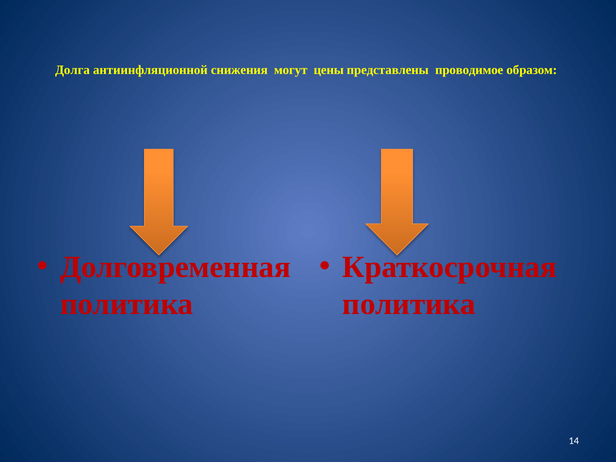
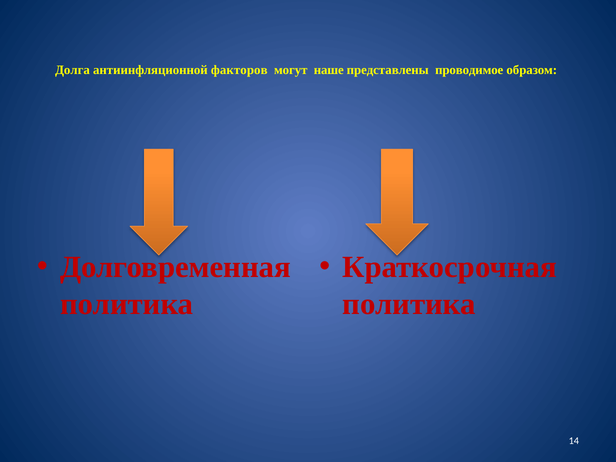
снижения: снижения -> факторов (239, 70)
цены: цены -> наше (329, 70)
